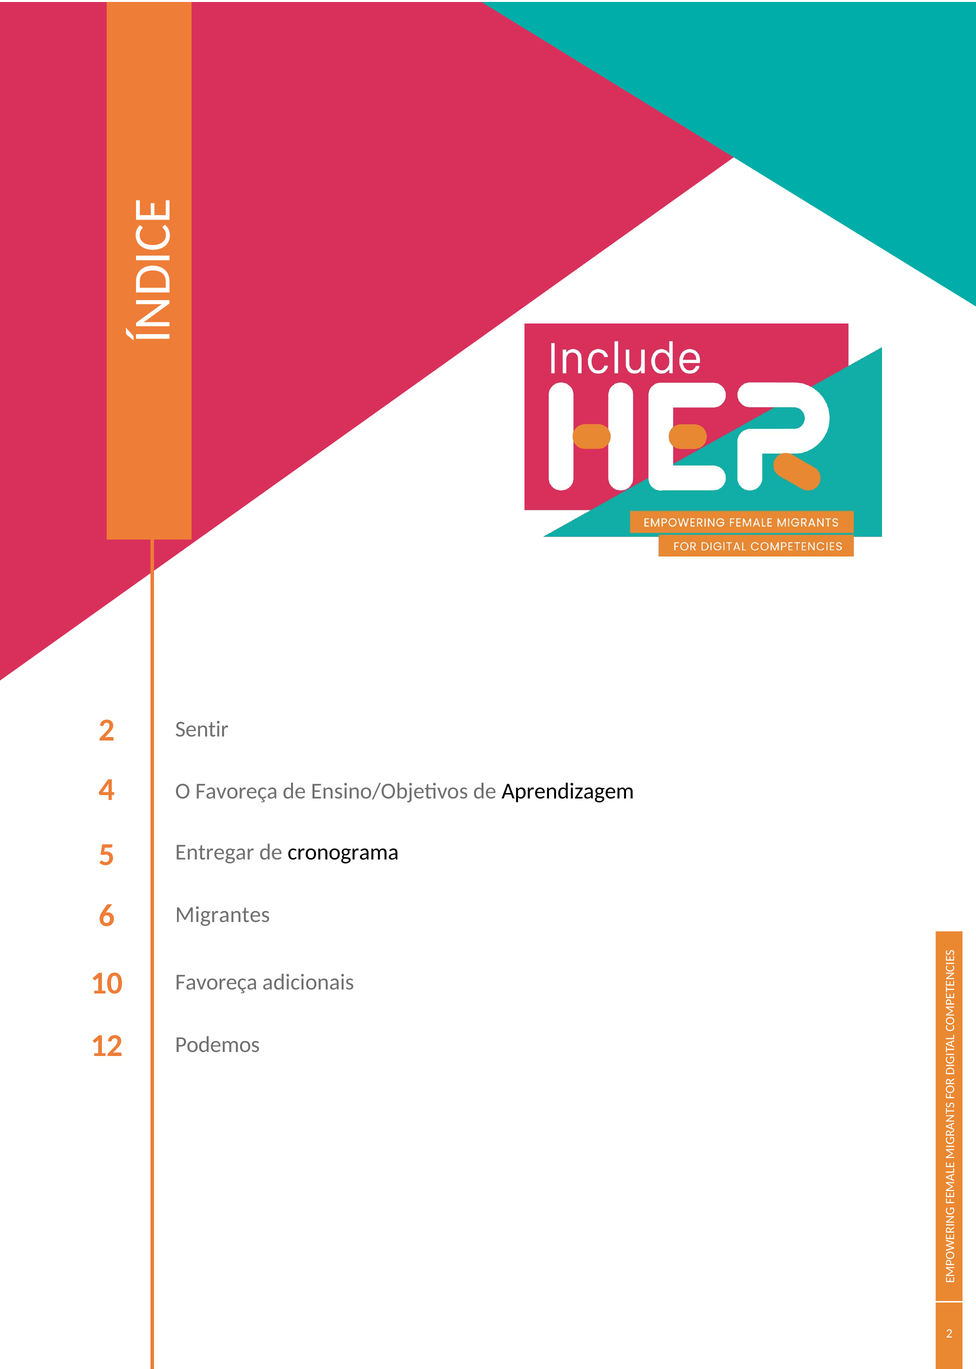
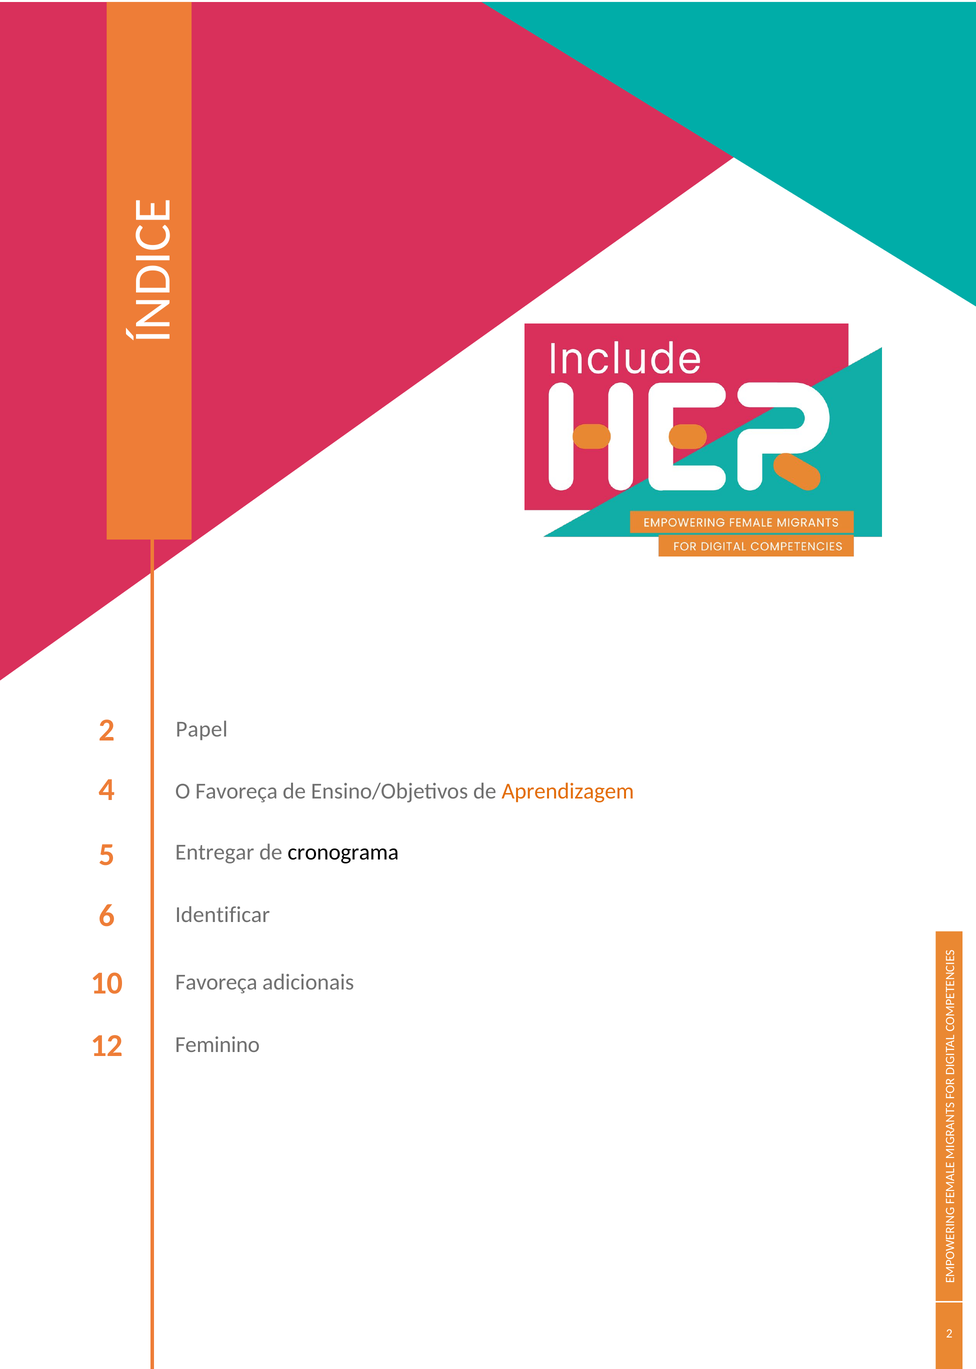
Sentir: Sentir -> Papel (202, 729)
Aprendizagem colour: black -> orange (568, 791)
Migrantes: Migrantes -> Identificar (223, 915)
Podemos: Podemos -> Feminino (217, 1045)
